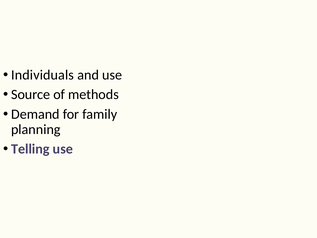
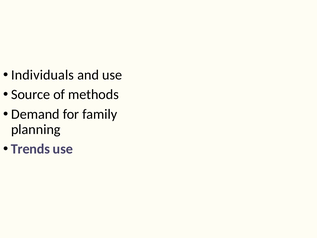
Telling: Telling -> Trends (30, 149)
